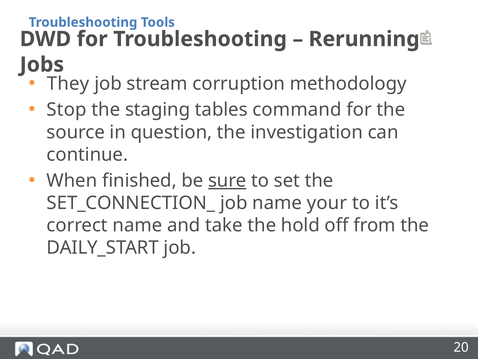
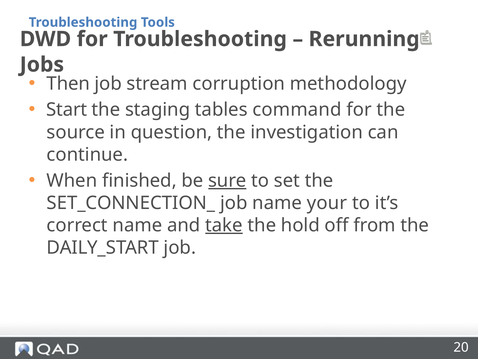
They: They -> Then (68, 84)
Stop: Stop -> Start (67, 110)
take underline: none -> present (224, 225)
